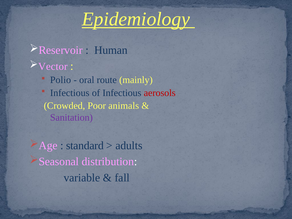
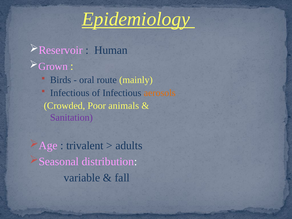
Vector: Vector -> Grown (53, 66)
Polio: Polio -> Birds (61, 80)
aerosols colour: red -> orange (160, 93)
standard: standard -> trivalent (85, 146)
